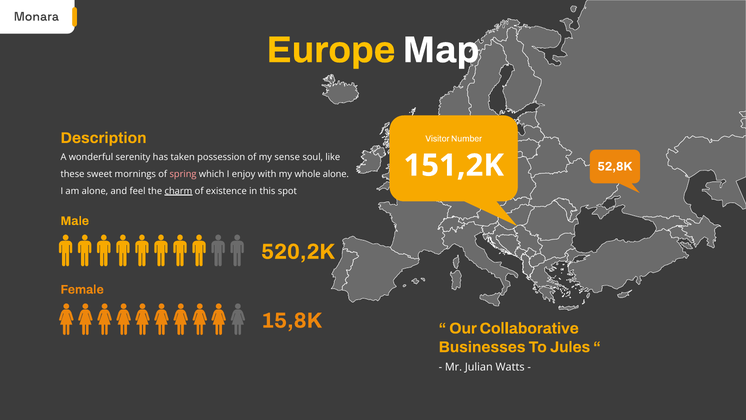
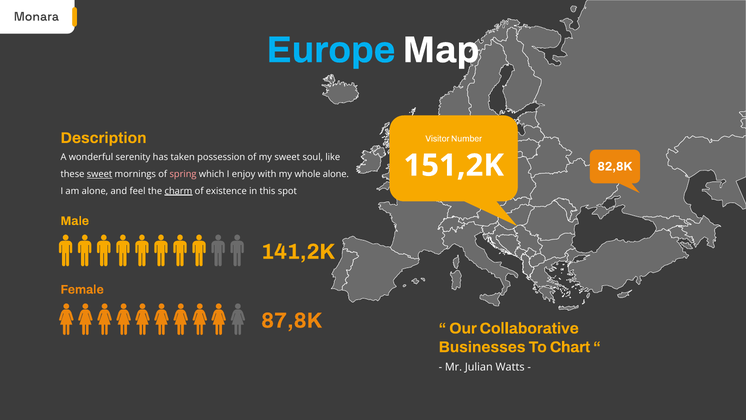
Europe colour: yellow -> light blue (331, 50)
my sense: sense -> sweet (287, 157)
52,8K: 52,8K -> 82,8K (615, 166)
sweet underline: none -> present (100, 174)
520,2K: 520,2K -> 141,2K (298, 251)
15,8K: 15,8K -> 87,8K (292, 320)
Jules: Jules -> Chart (570, 347)
